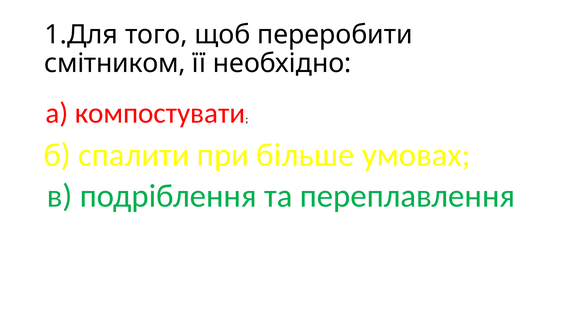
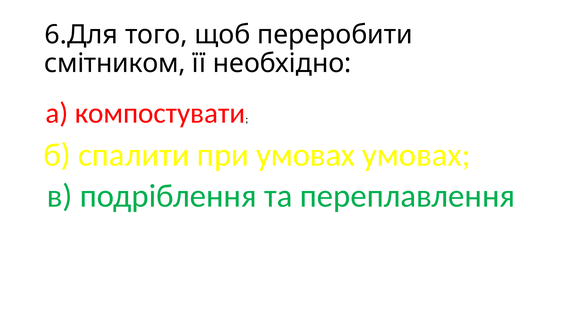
1.Для: 1.Для -> 6.Для (81, 35)
при більше: більше -> умовах (306, 155)
